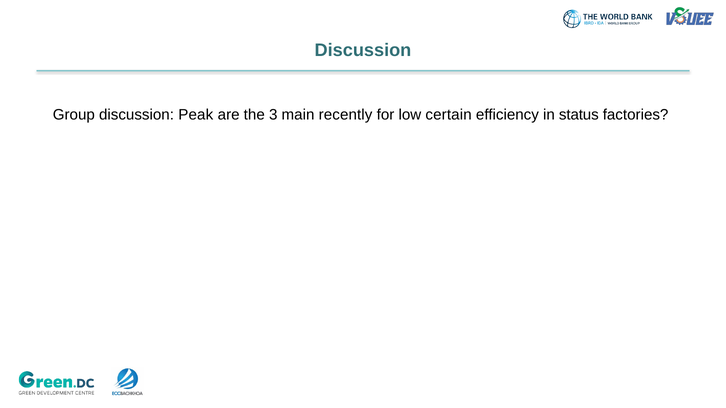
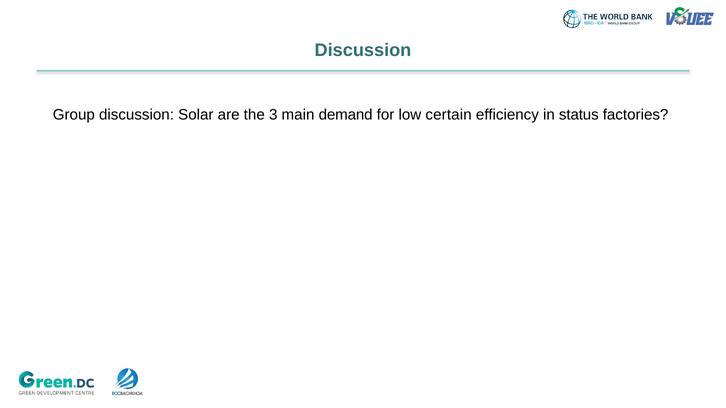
Peak: Peak -> Solar (196, 115)
recently: recently -> demand (346, 115)
